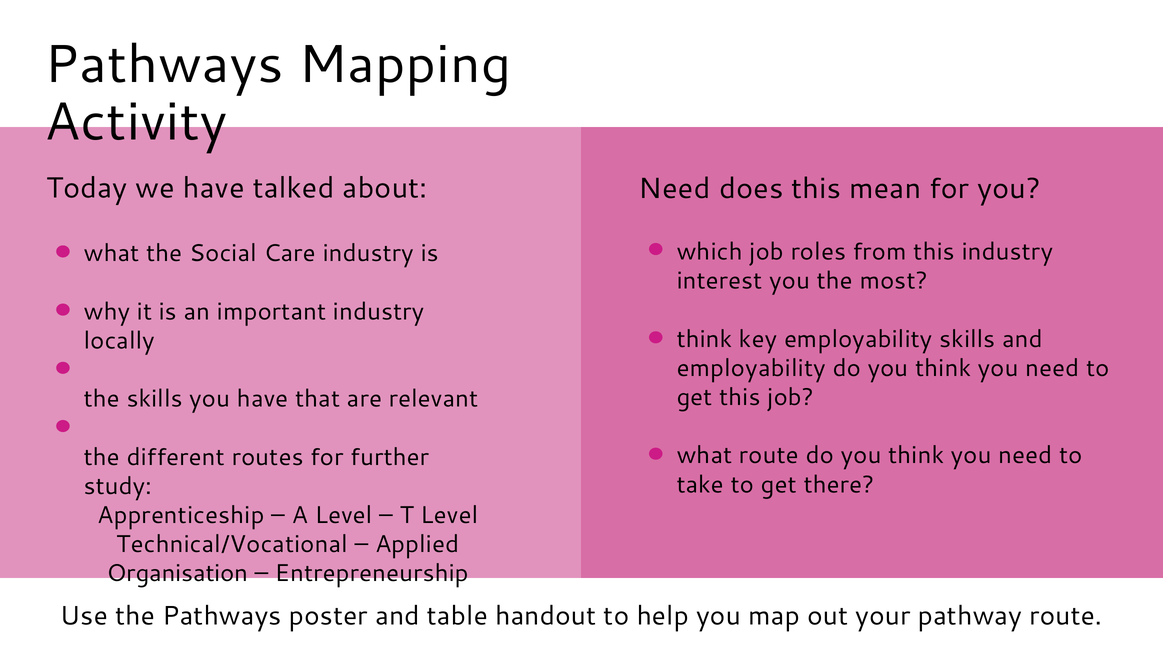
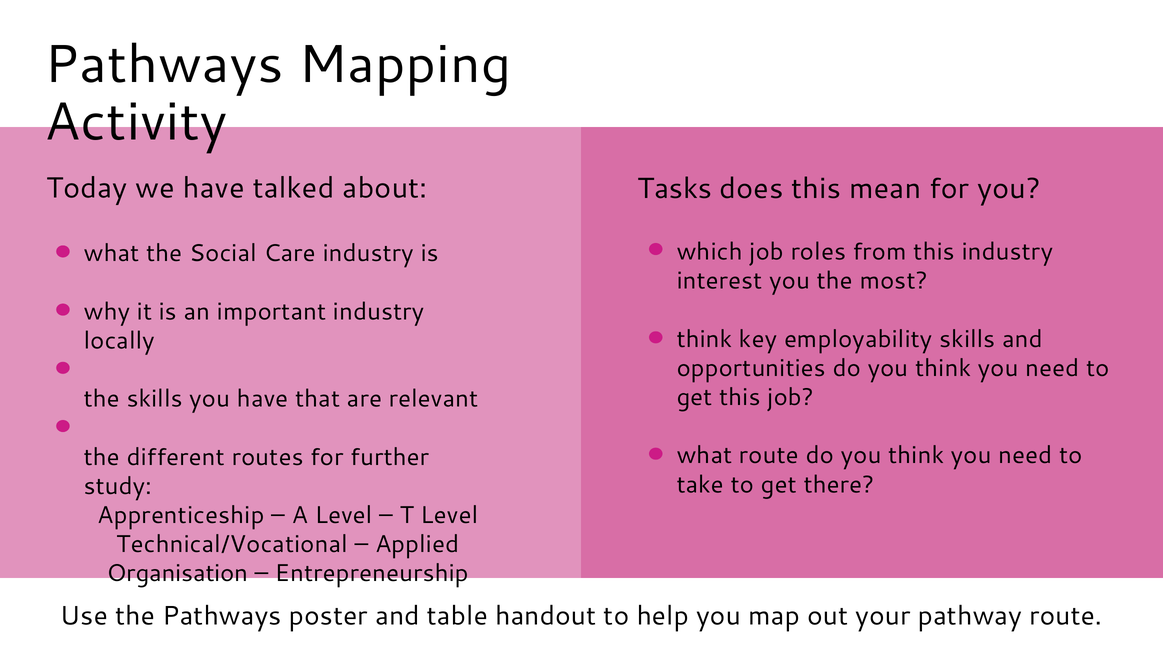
Need: Need -> Tasks (675, 189)
employability: employability -> opportunities (751, 368)
